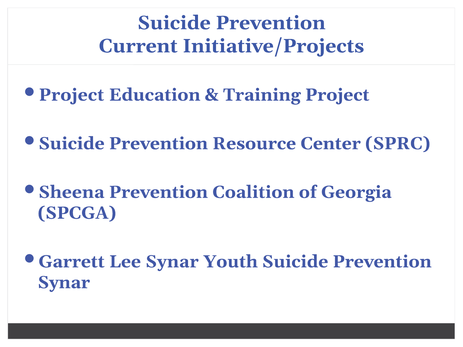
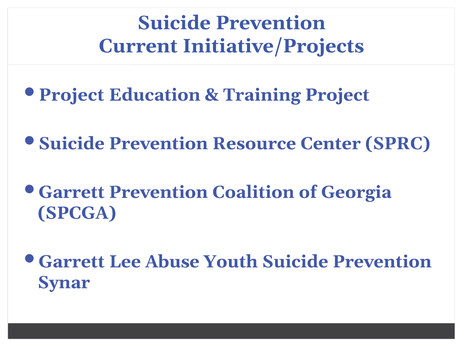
Sheena: Sheena -> Garrett (72, 192)
Lee Synar: Synar -> Abuse (172, 262)
